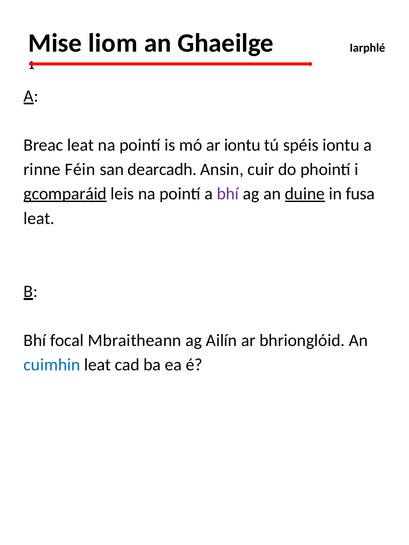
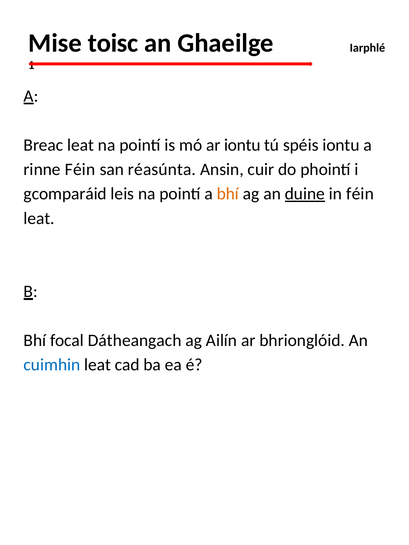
liom: liom -> toisc (113, 43)
dearcadh: dearcadh -> réasúnta (162, 170)
gcomparáid underline: present -> none (65, 194)
bhí colour: purple -> orange (228, 194)
in fusa: fusa -> féin (360, 194)
Mbraitheann: Mbraitheann -> Dátheangach (135, 341)
